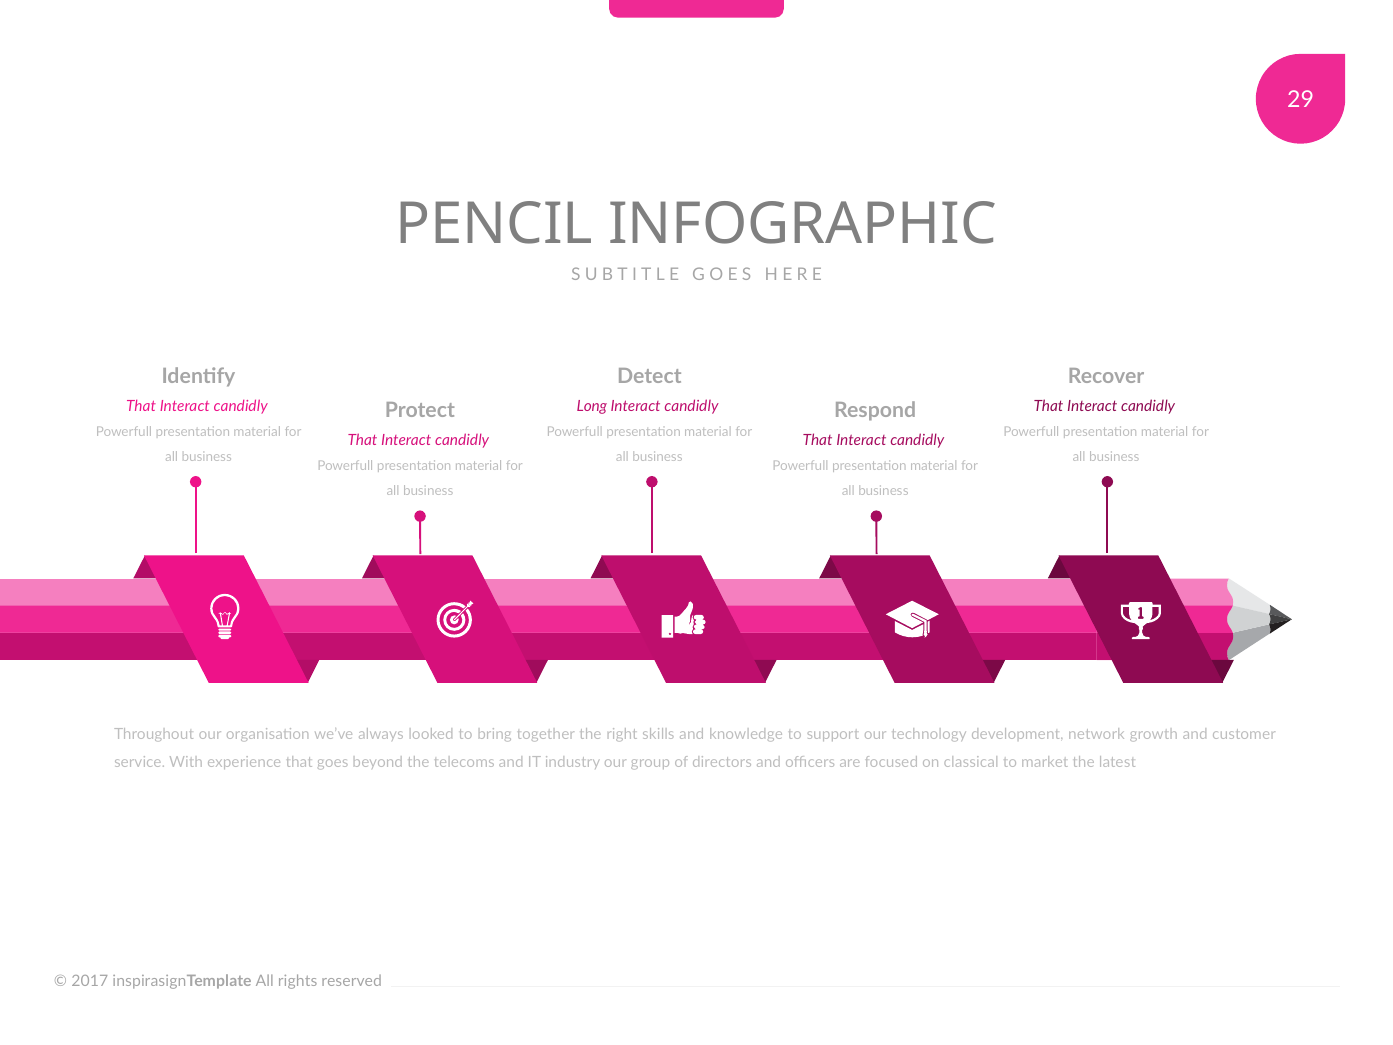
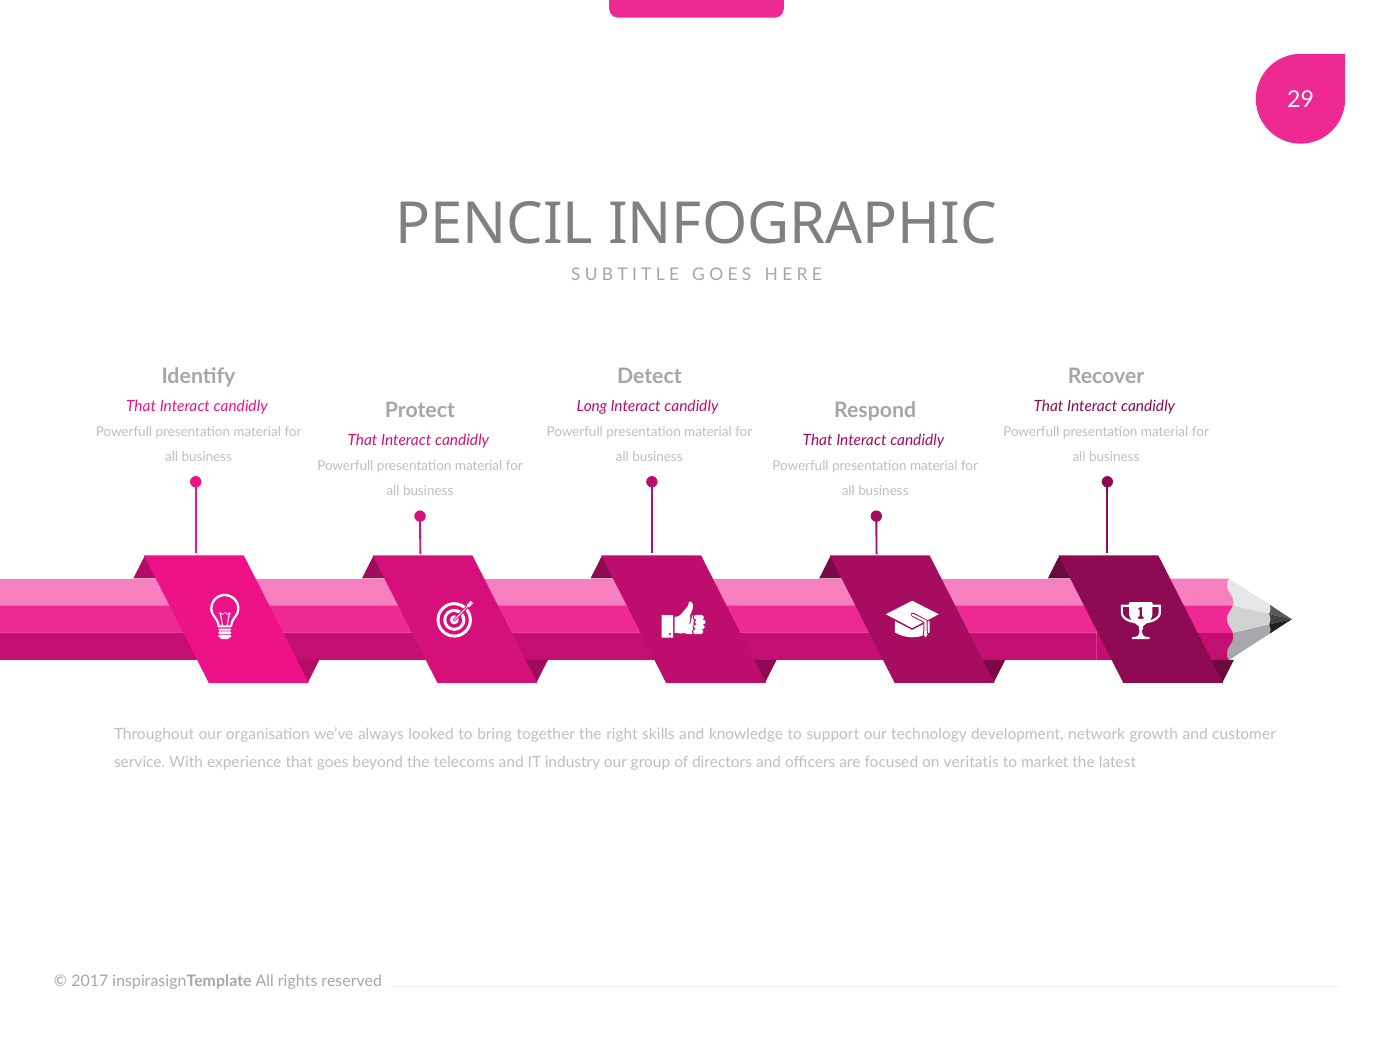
classical: classical -> veritatis (971, 762)
